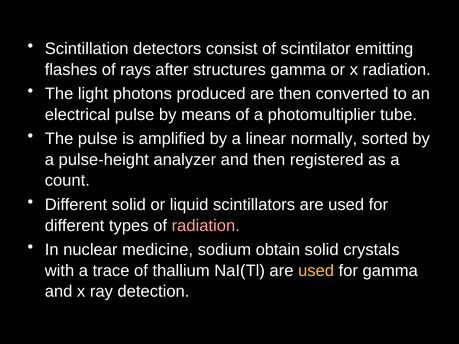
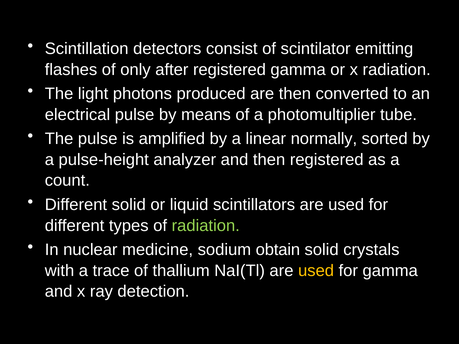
rays: rays -> only (135, 70)
after structures: structures -> registered (229, 70)
radiation colour: pink -> light green (206, 226)
